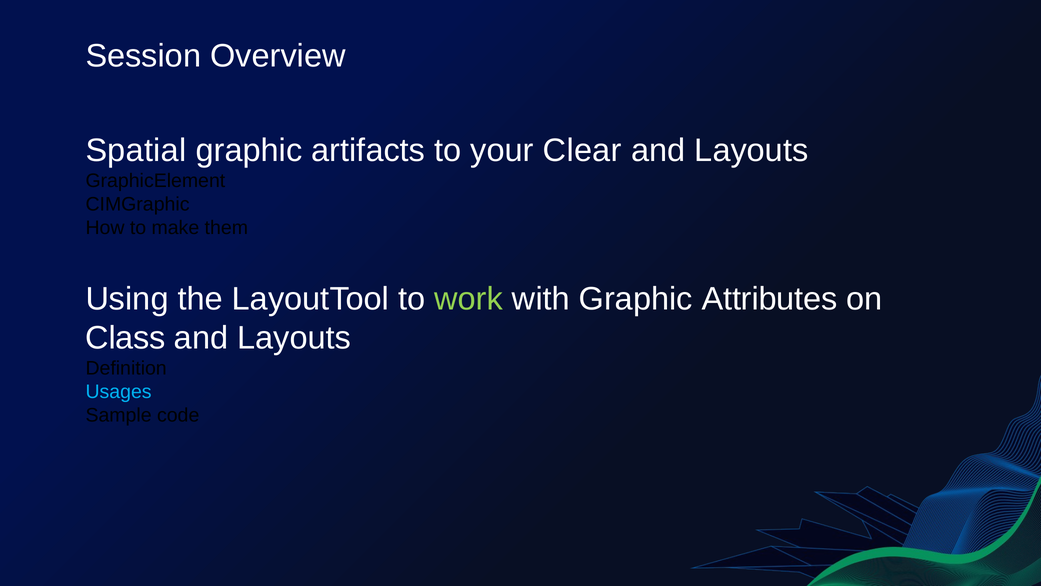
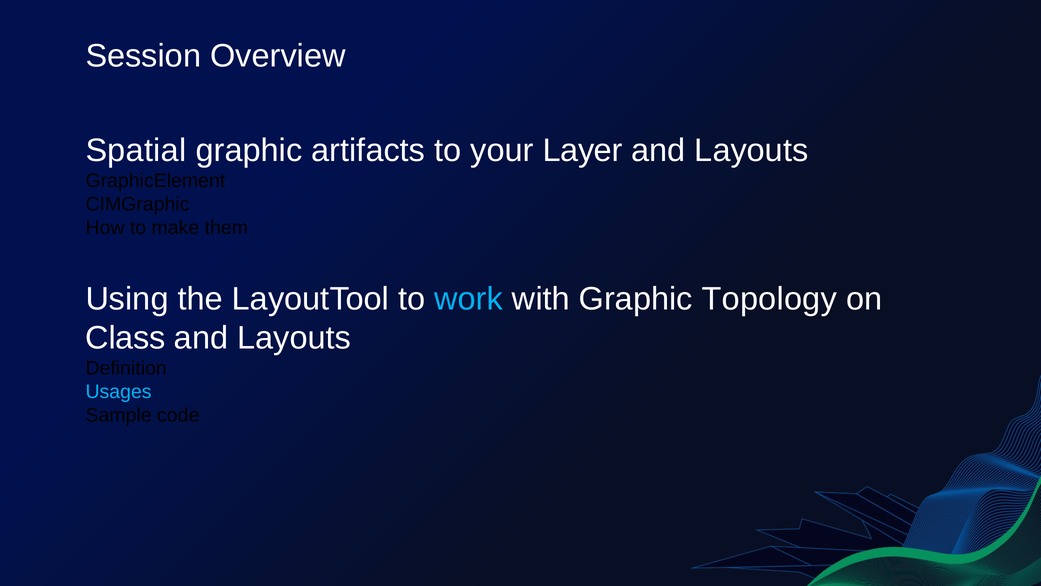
Clear: Clear -> Layer (583, 151)
work colour: light green -> light blue (469, 299)
Attributes: Attributes -> Topology (769, 299)
